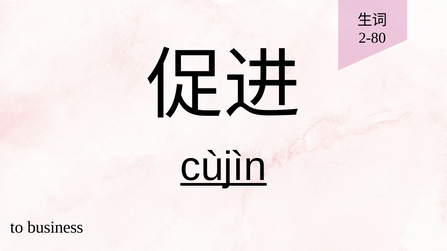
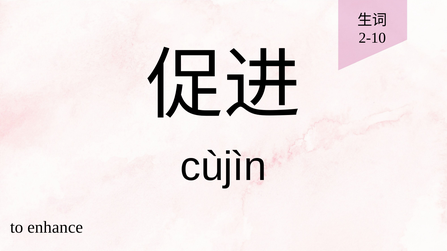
2-80: 2-80 -> 2-10 (372, 38)
cùjìn underline: present -> none (223, 167)
business: business -> enhance (55, 228)
